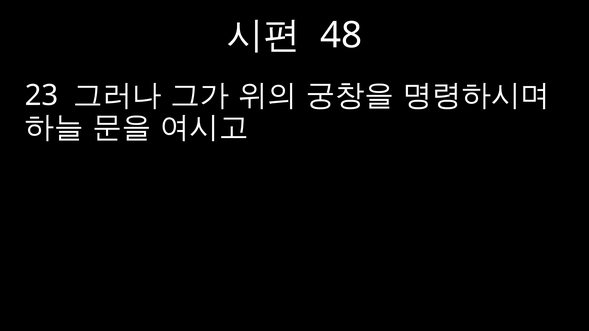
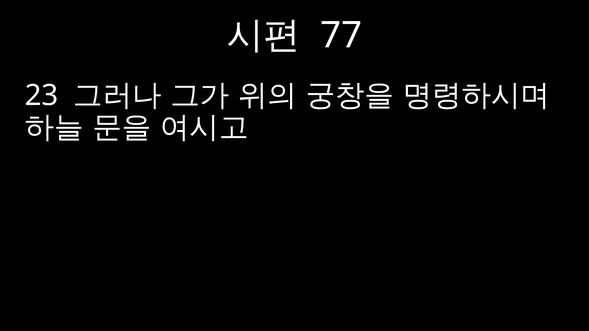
48: 48 -> 77 (341, 35)
